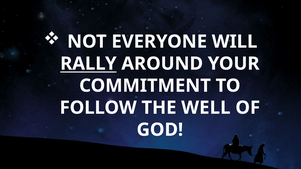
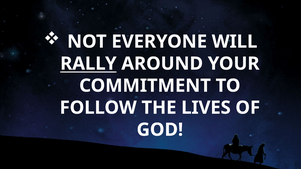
WELL: WELL -> LIVES (206, 108)
